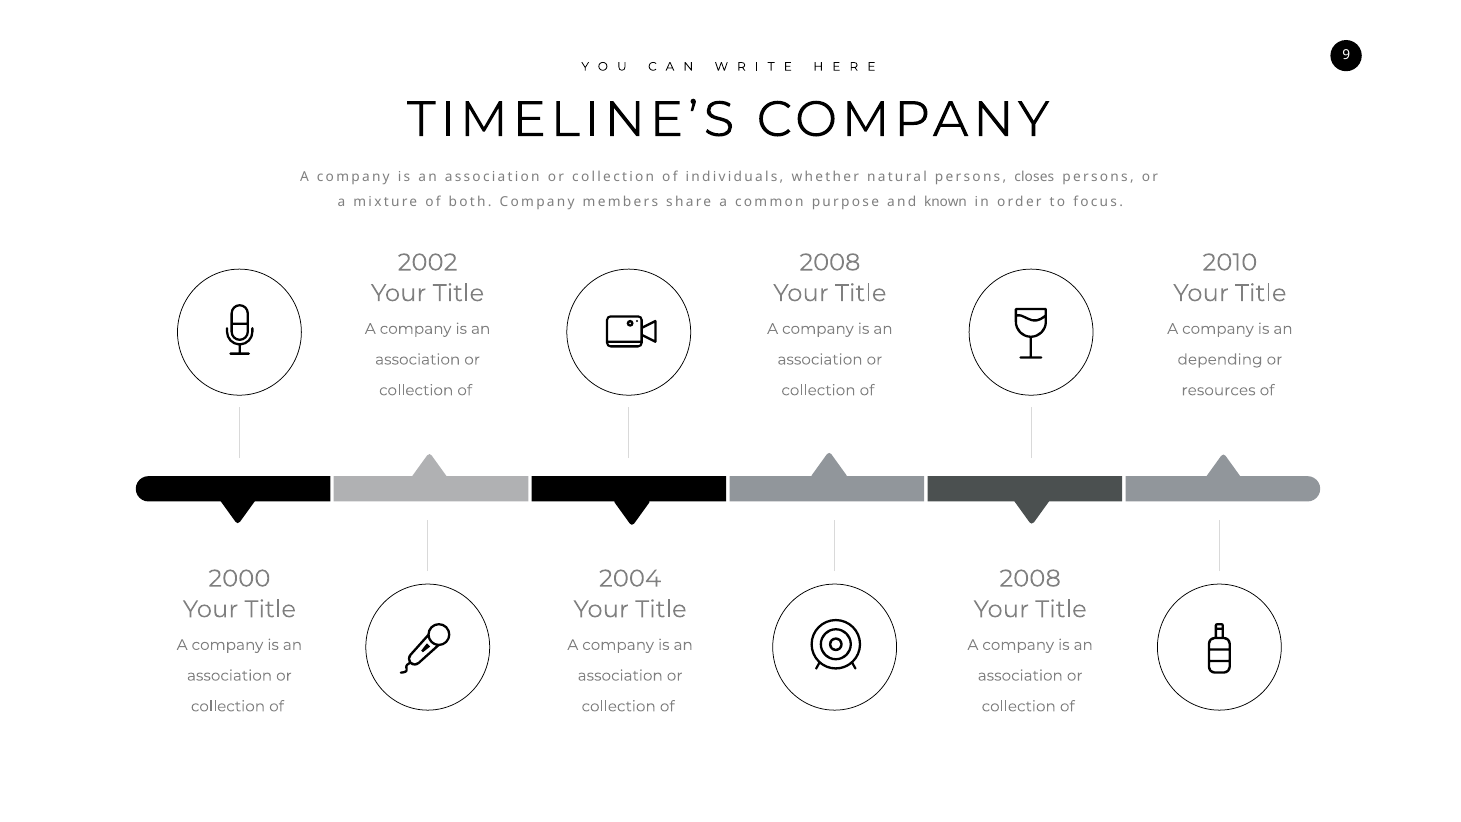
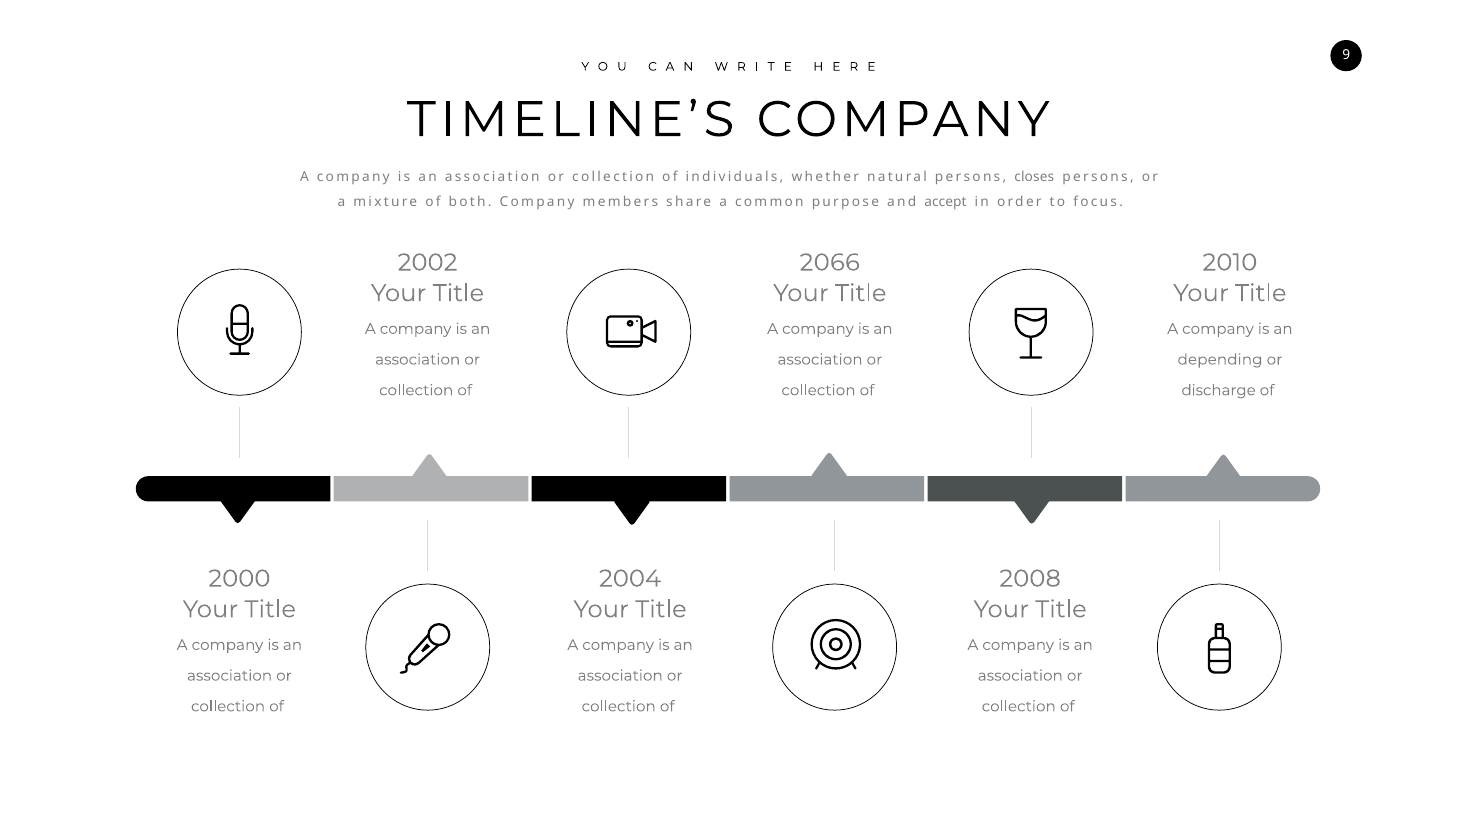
known: known -> accept (945, 202)
2008: 2008 -> 2066 (830, 262)
resources: resources -> discharge (1219, 390)
